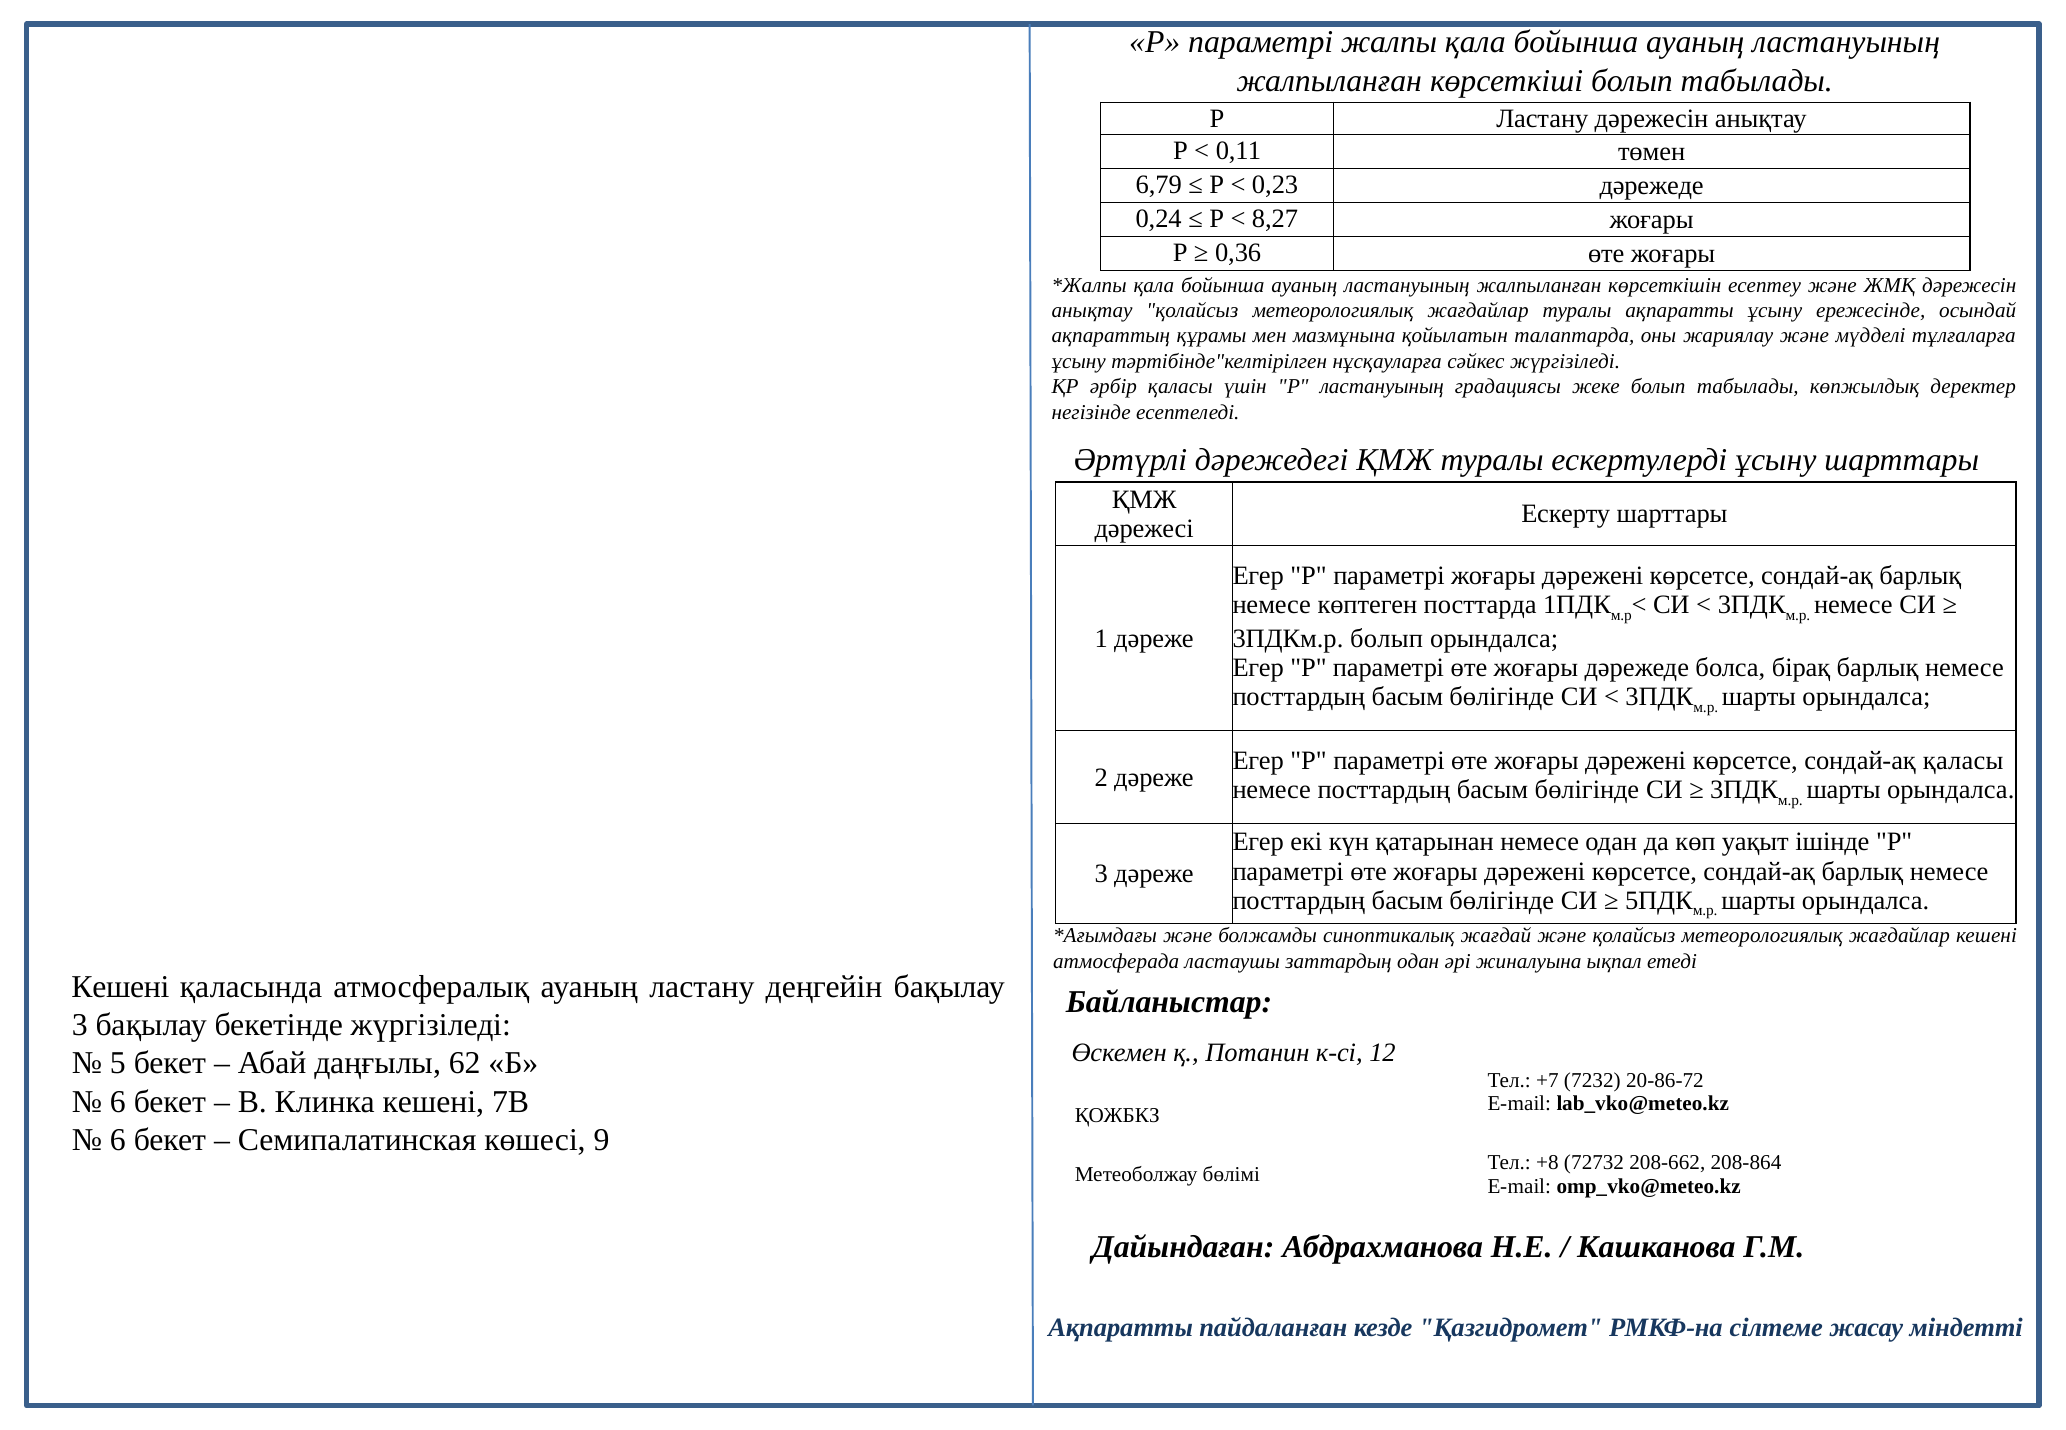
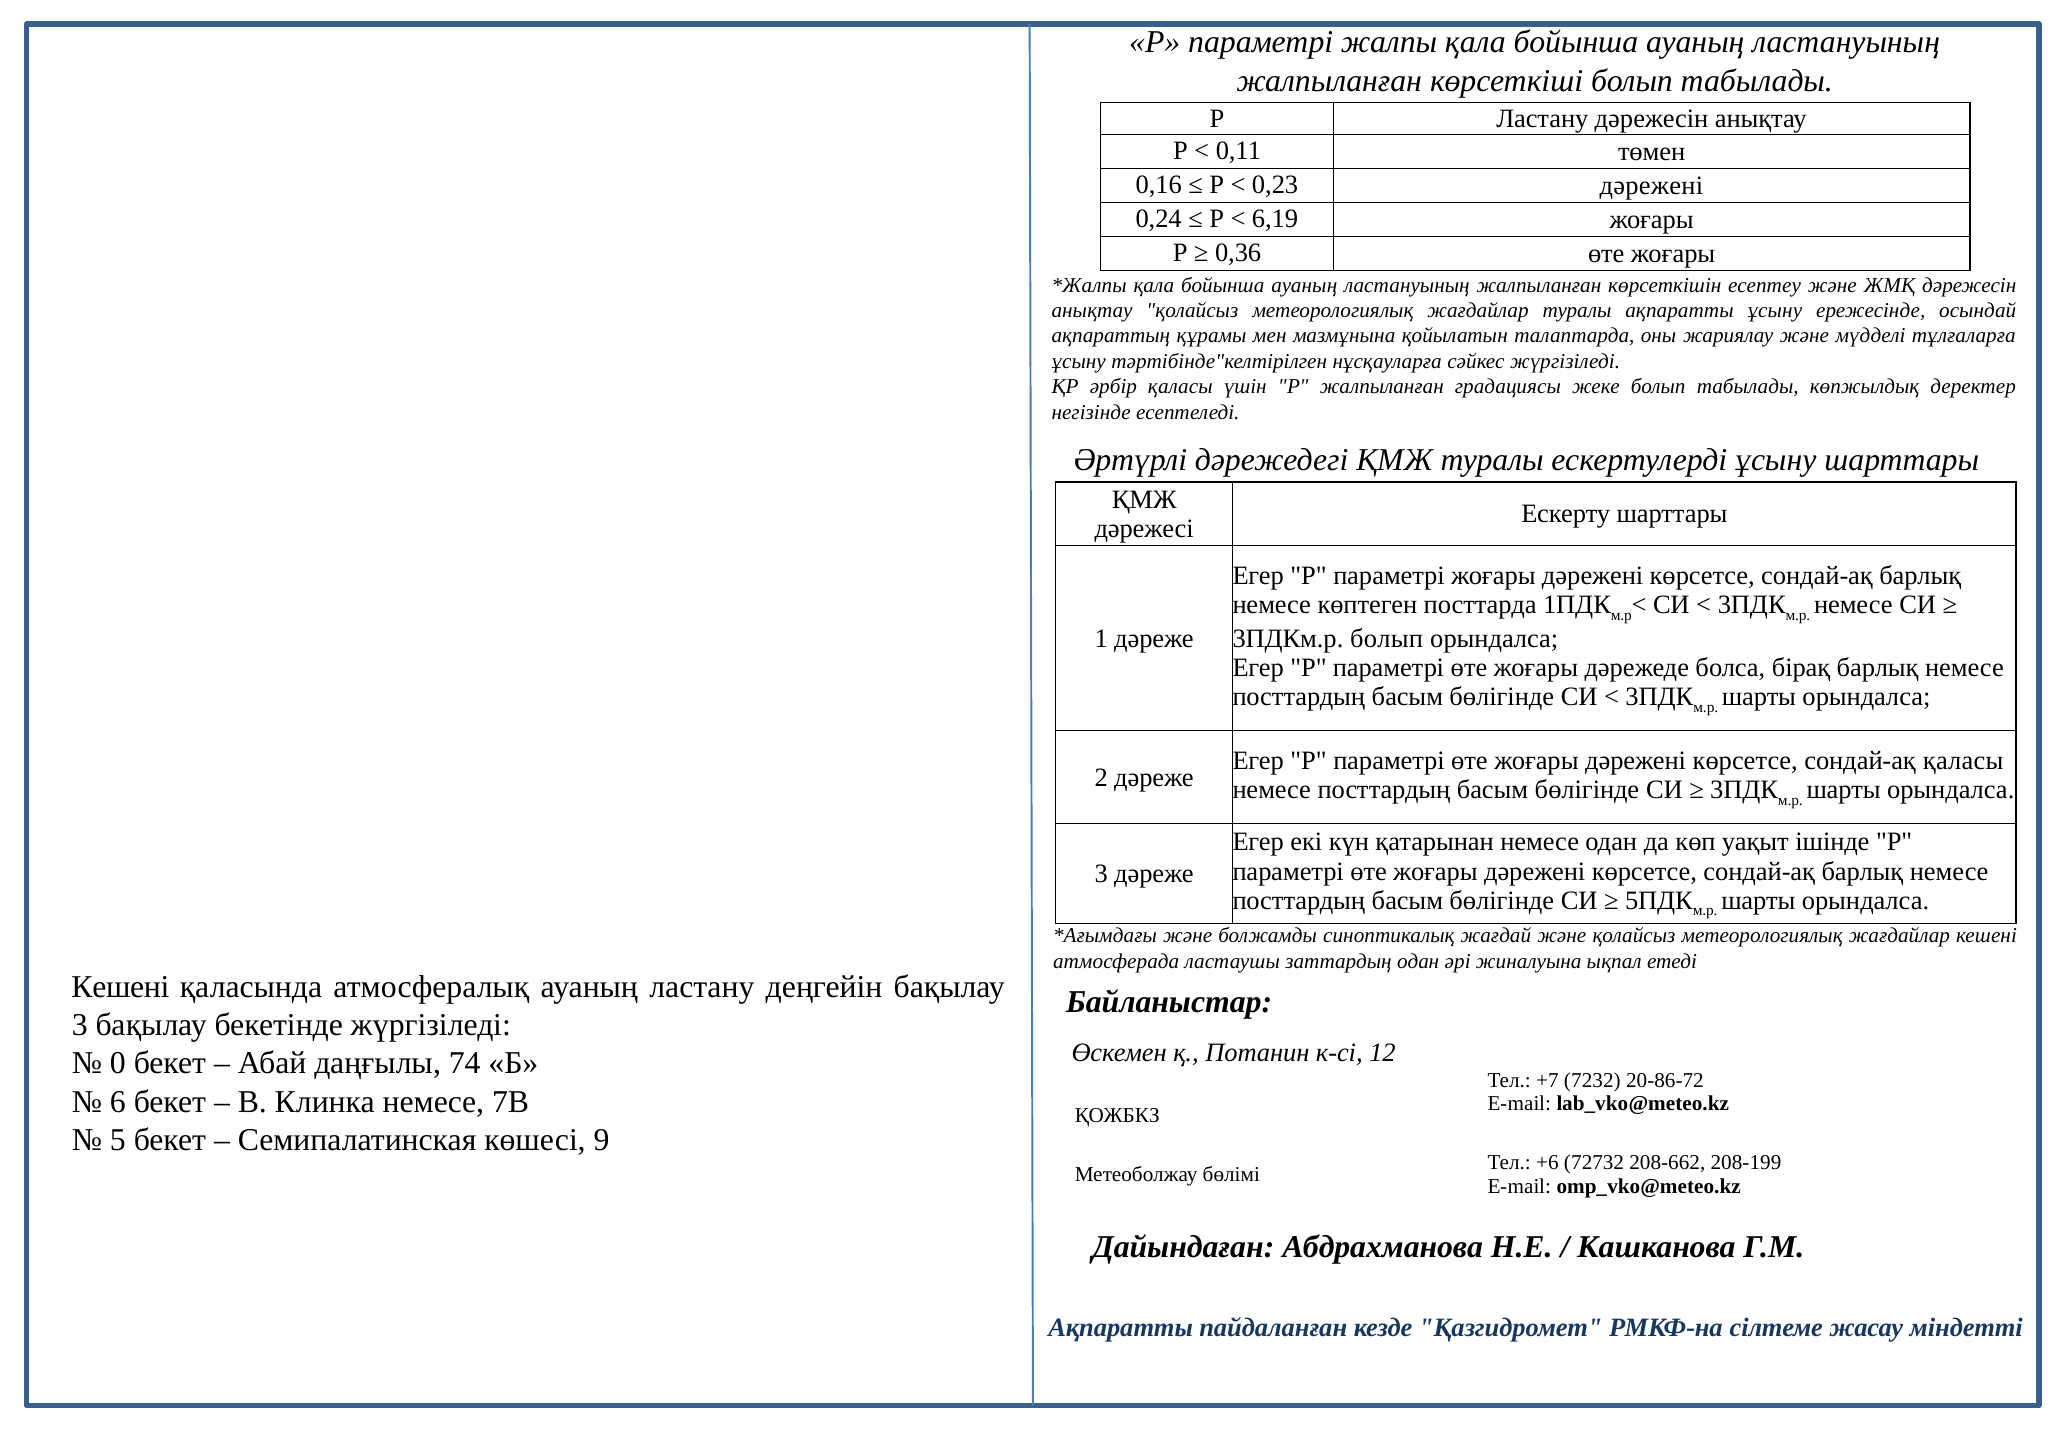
6,79: 6,79 -> 0,16 (1159, 185)
0,23 дәрежеде: дәрежеде -> дәрежені (1651, 185)
8,27: 8,27 -> 6,19 (1275, 219)
Р ластануының: ластануының -> жалпыланған (1382, 387)
5: 5 -> 0 (118, 1064)
62: 62 -> 74 (465, 1064)
Клинка кешені: кешені -> немесе (433, 1102)
6: 6 -> 5 (118, 1140)
+8: +8 -> +6 (1547, 1163)
208-864: 208-864 -> 208-199 (1746, 1163)
